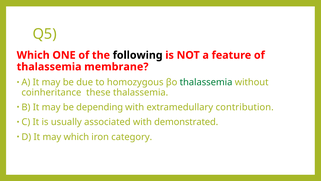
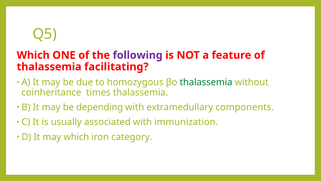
following colour: black -> purple (138, 55)
membrane: membrane -> facilitating (116, 67)
these: these -> times (98, 92)
contribution: contribution -> components (245, 107)
demonstrated: demonstrated -> immunization (186, 122)
